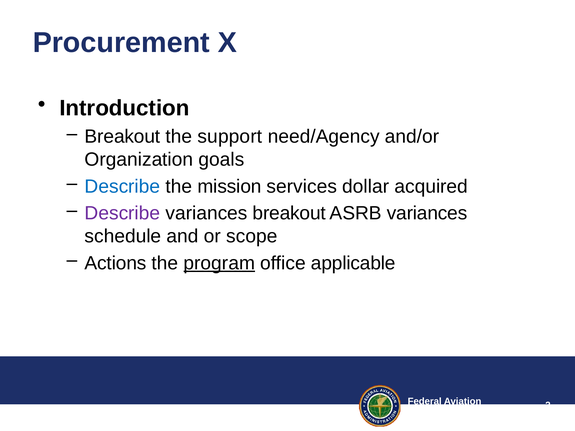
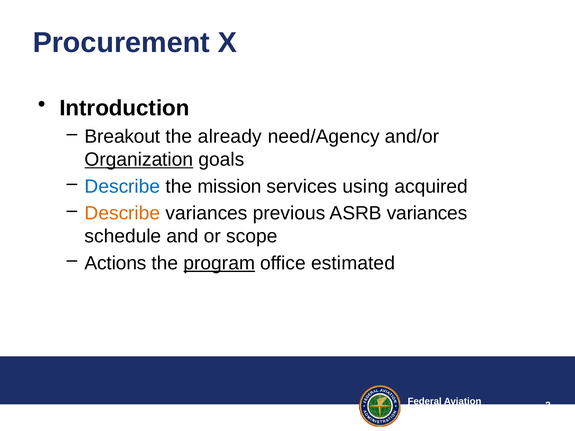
support: support -> already (230, 137)
Organization underline: none -> present (139, 160)
dollar: dollar -> using (366, 187)
Describe colour: purple -> orange (122, 213)
variances breakout: breakout -> previous (289, 213)
applicable: applicable -> estimated (353, 263)
